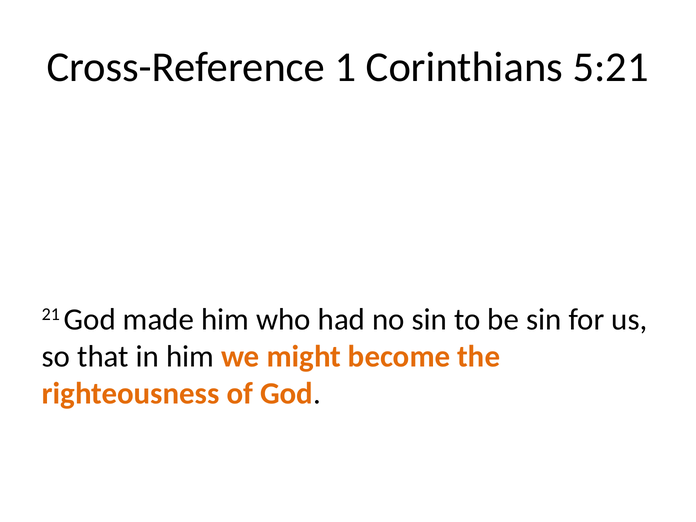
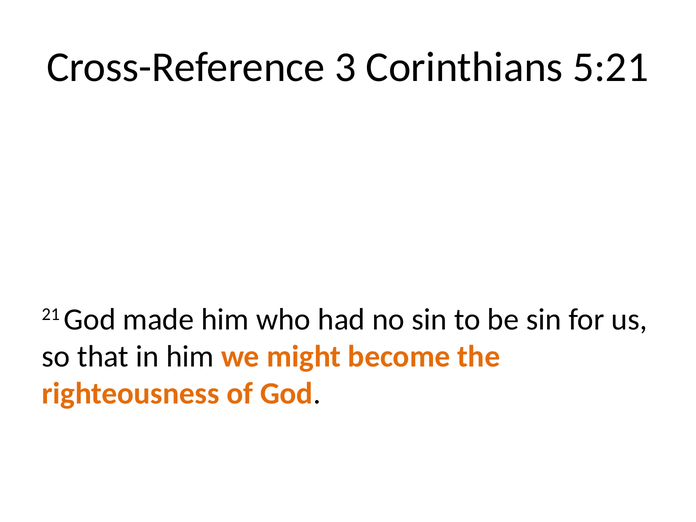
1: 1 -> 3 (345, 67)
